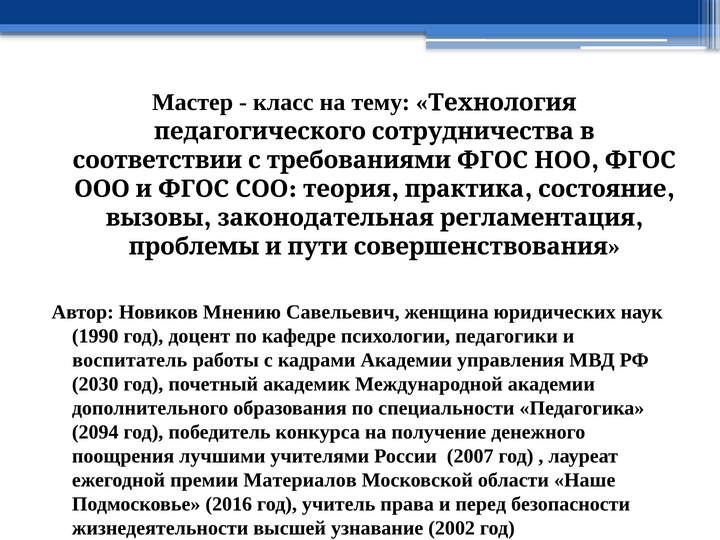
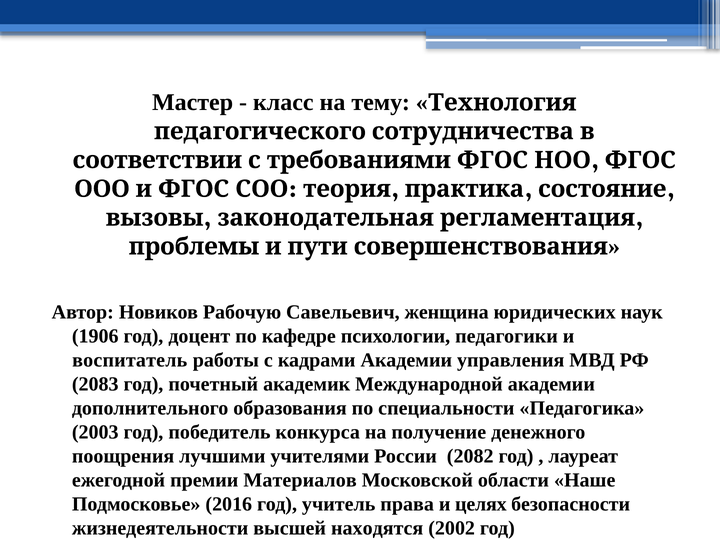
Мнению: Мнению -> Рабочую (242, 312)
1990: 1990 -> 1906 (95, 336)
2030: 2030 -> 2083 (95, 384)
2094: 2094 -> 2003 (95, 432)
2007: 2007 -> 2082 (470, 456)
перед: перед -> целях (481, 504)
узнавание: узнавание -> находятся (377, 528)
